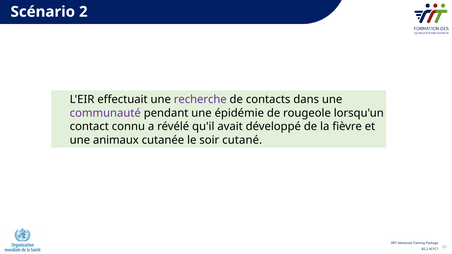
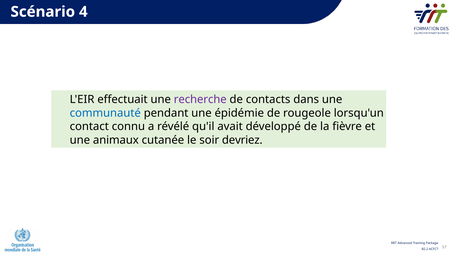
2: 2 -> 4 (83, 12)
communauté colour: purple -> blue (105, 113)
cutané: cutané -> devriez (242, 140)
